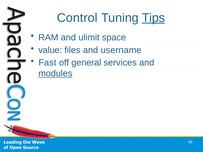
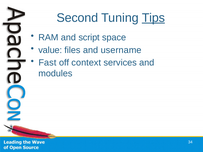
Control: Control -> Second (77, 18)
ulimit: ulimit -> script (89, 38)
general: general -> context (86, 63)
modules underline: present -> none (55, 74)
